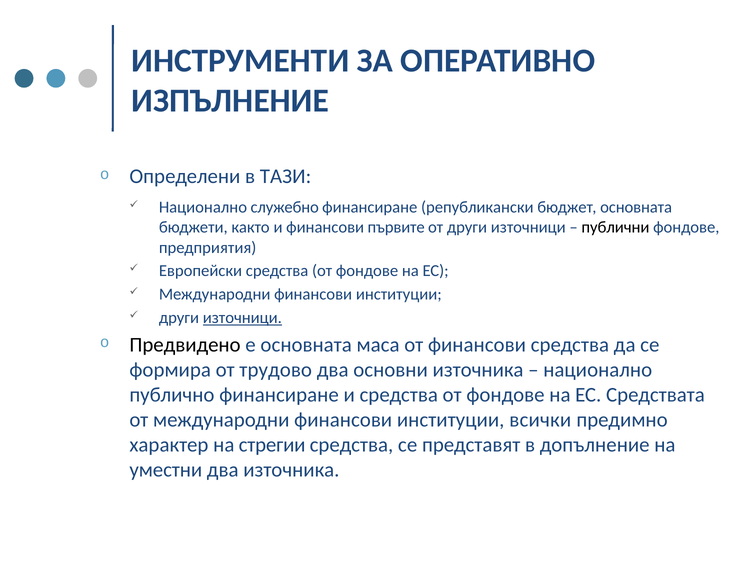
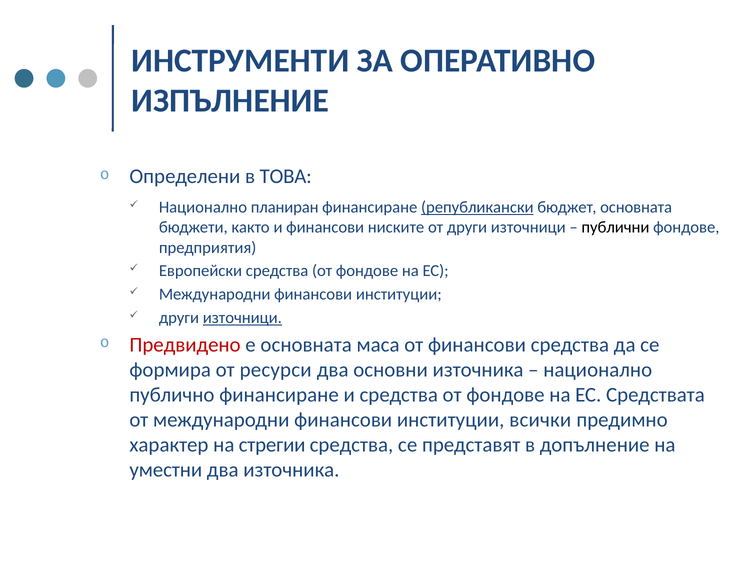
ТАЗИ: ТАЗИ -> ТОВА (286, 177)
служебно: служебно -> планиран (285, 207)
републикански underline: none -> present (477, 207)
първите: първите -> ниските (396, 227)
Предвидено colour: black -> red (185, 345)
трудово: трудово -> ресурси (276, 370)
